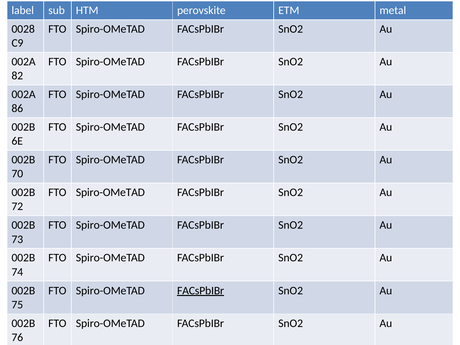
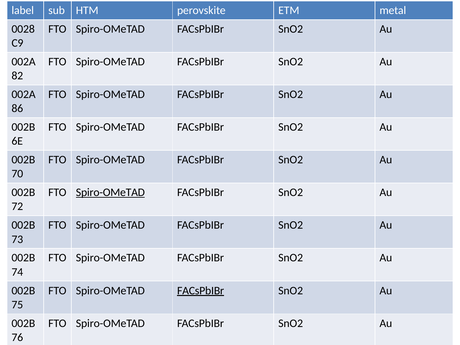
Spiro-OMeTAD underline: none -> present (110, 192)
